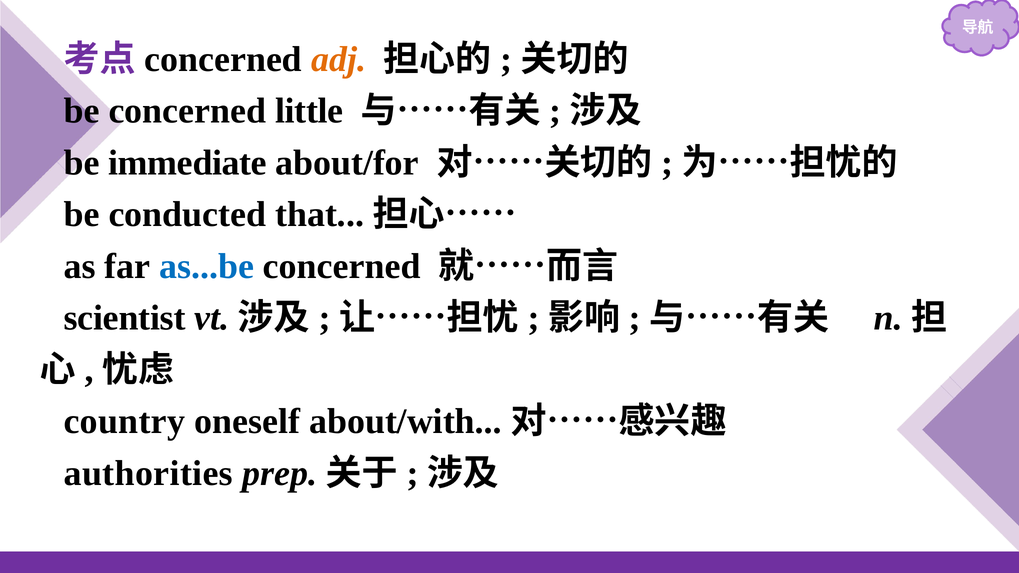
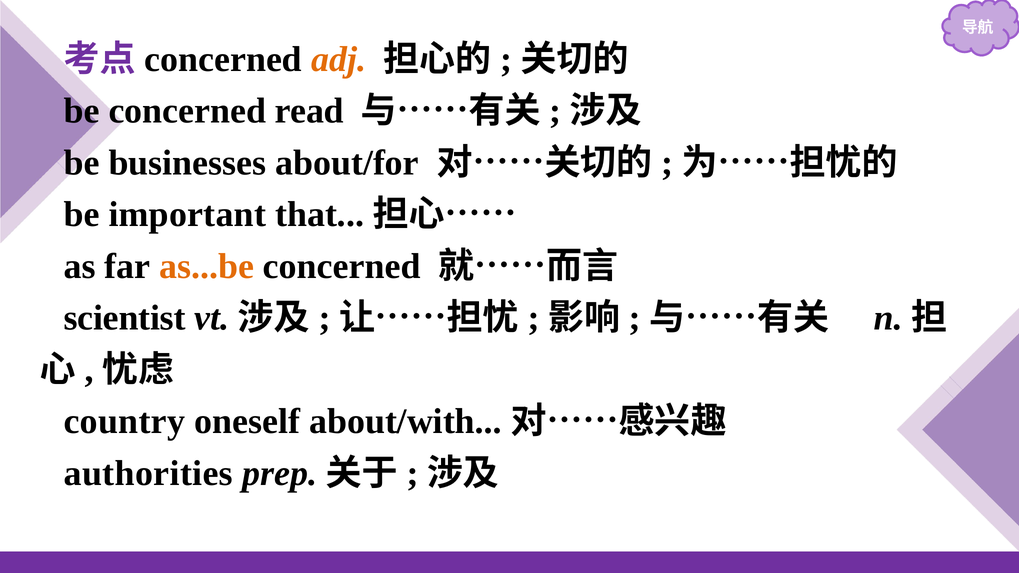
little: little -> read (309, 111)
immediate: immediate -> businesses (187, 163)
conducted: conducted -> important (187, 215)
as...be colour: blue -> orange (207, 266)
